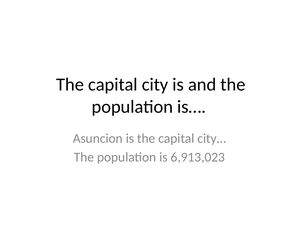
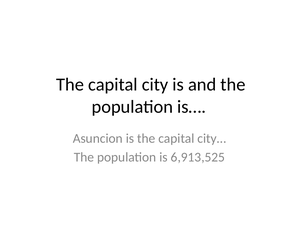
6,913,023: 6,913,023 -> 6,913,525 (198, 158)
